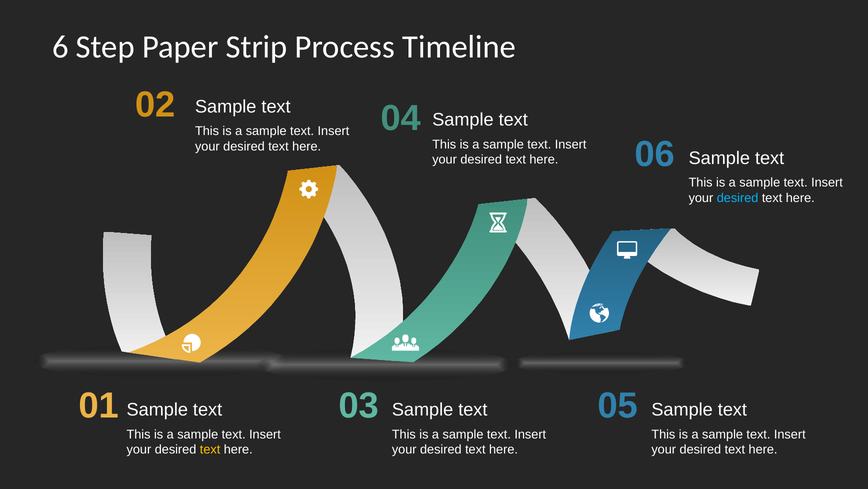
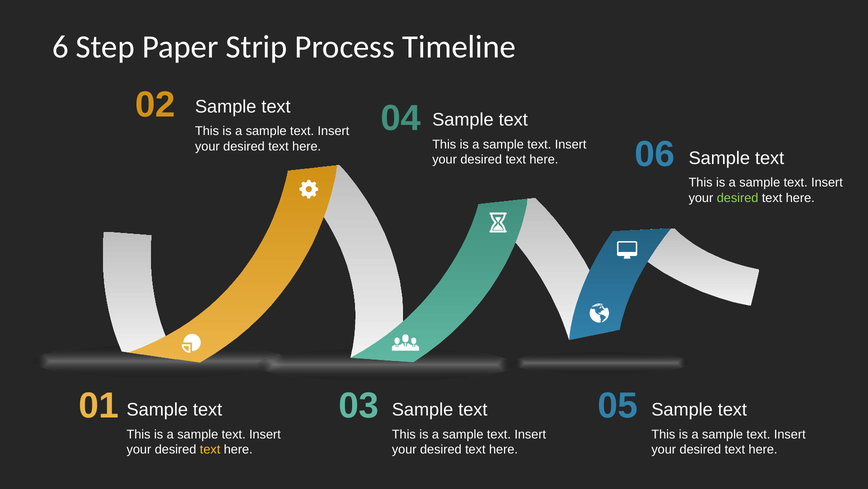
desired colour: light blue -> light green (738, 198)
